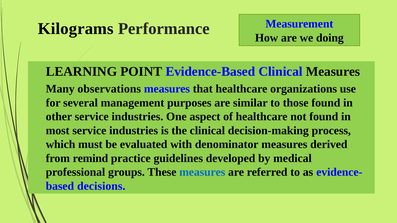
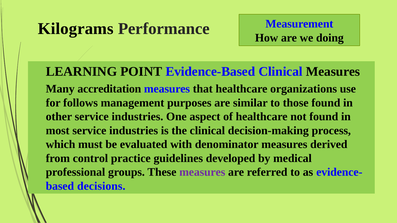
observations: observations -> accreditation (109, 89)
several: several -> follows (81, 103)
remind: remind -> control (90, 158)
measures colour: blue -> purple (202, 172)
